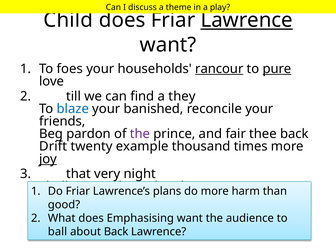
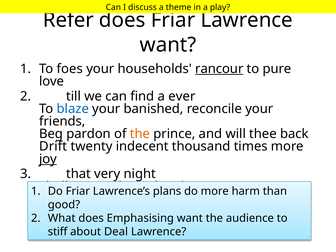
Child: Child -> Refer (68, 20)
Lawrence underline: present -> none (247, 20)
pure underline: present -> none (277, 69)
they: they -> ever (182, 96)
the colour: purple -> orange (140, 134)
fair: fair -> will (236, 134)
example: example -> indecent (142, 146)
ball: ball -> stiff (58, 232)
about Back: Back -> Deal (116, 232)
